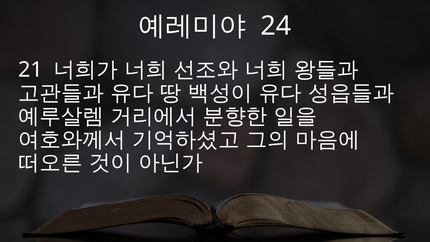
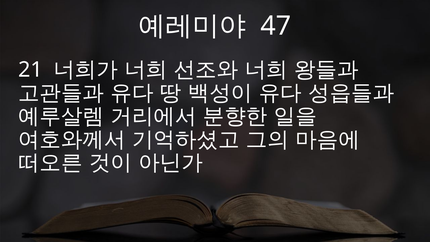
24: 24 -> 47 (276, 26)
